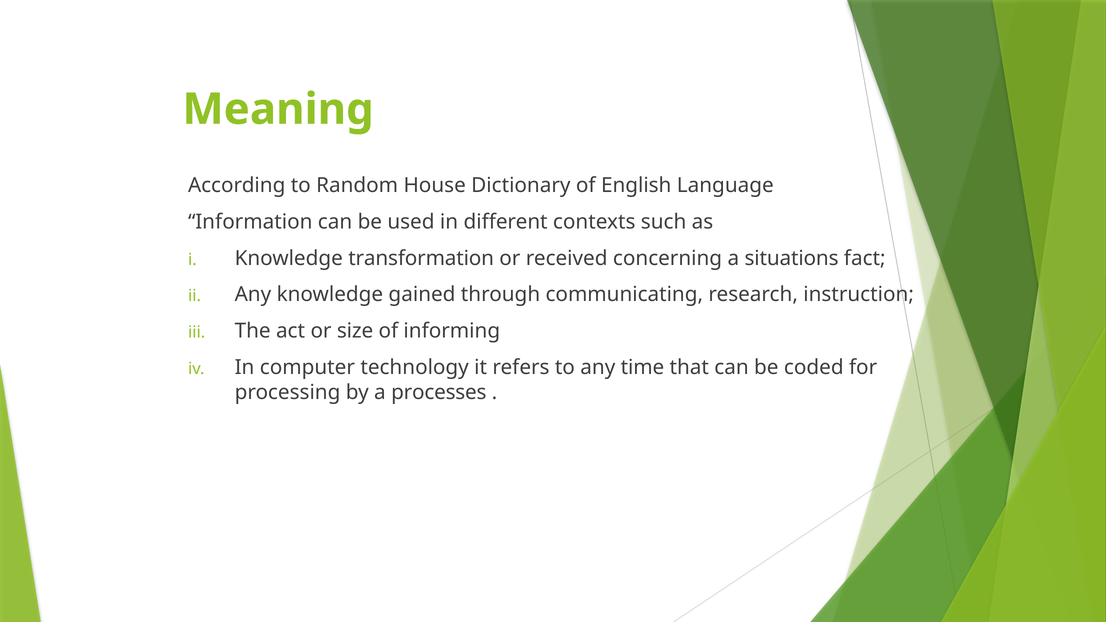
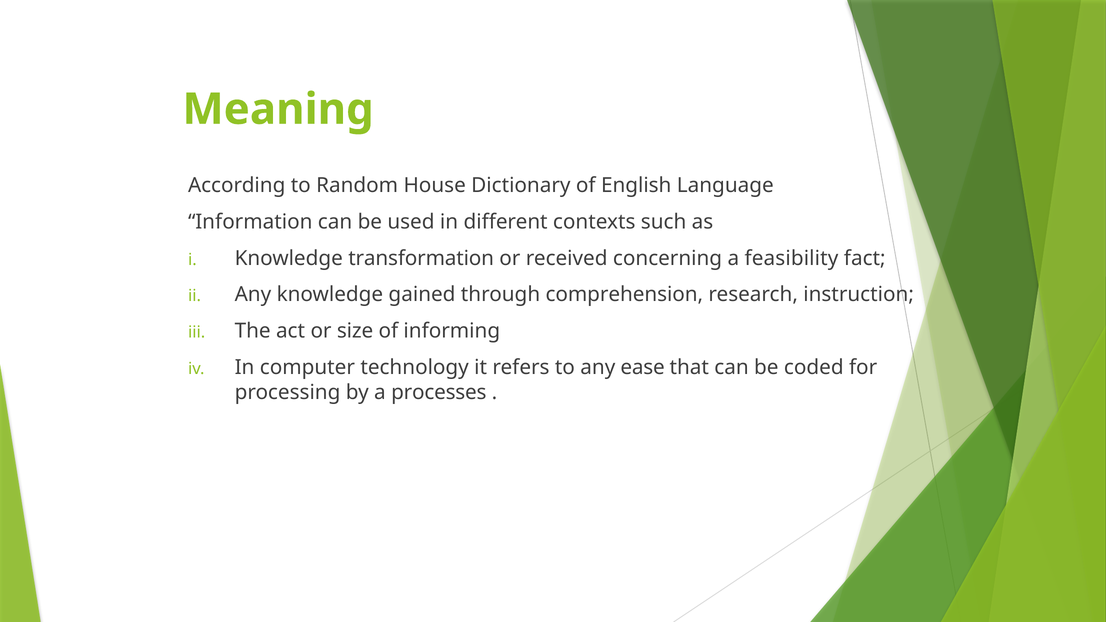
situations: situations -> feasibility (791, 258)
communicating: communicating -> comprehension (624, 295)
time: time -> ease (643, 367)
